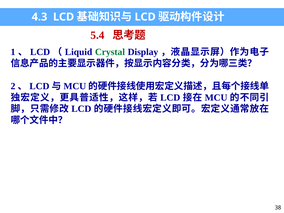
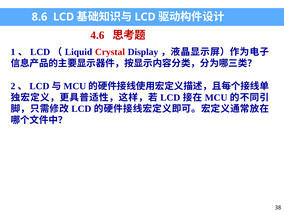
4.3: 4.3 -> 8.6 (39, 17)
5.4: 5.4 -> 4.6 (97, 35)
Crystal colour: green -> red (110, 52)
